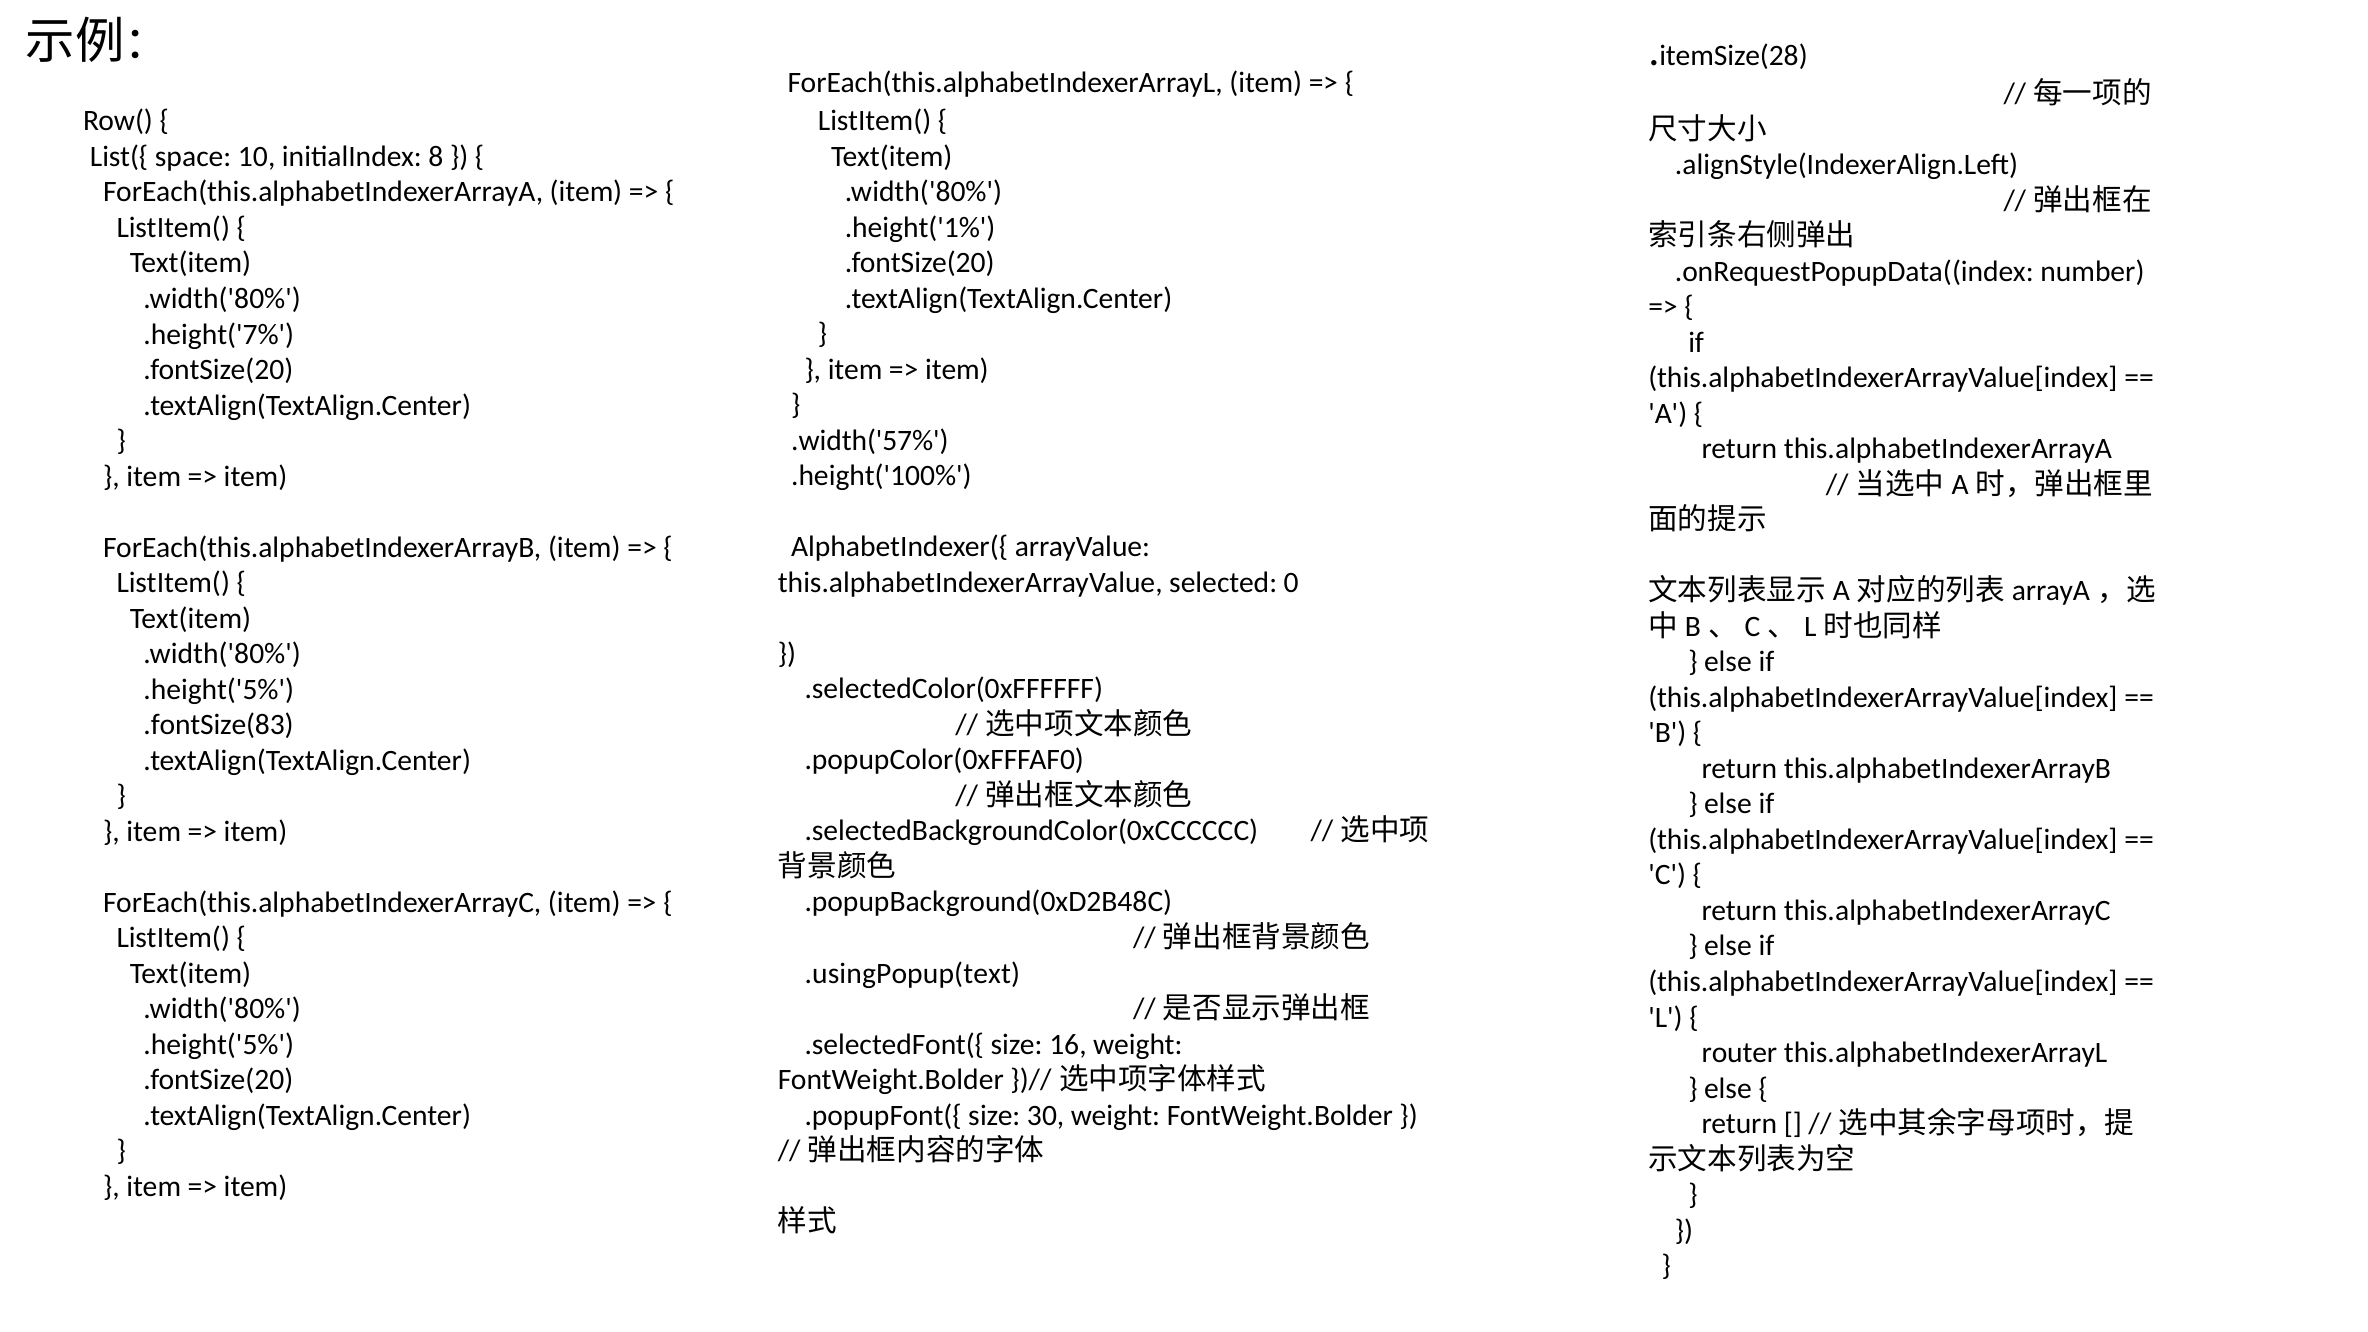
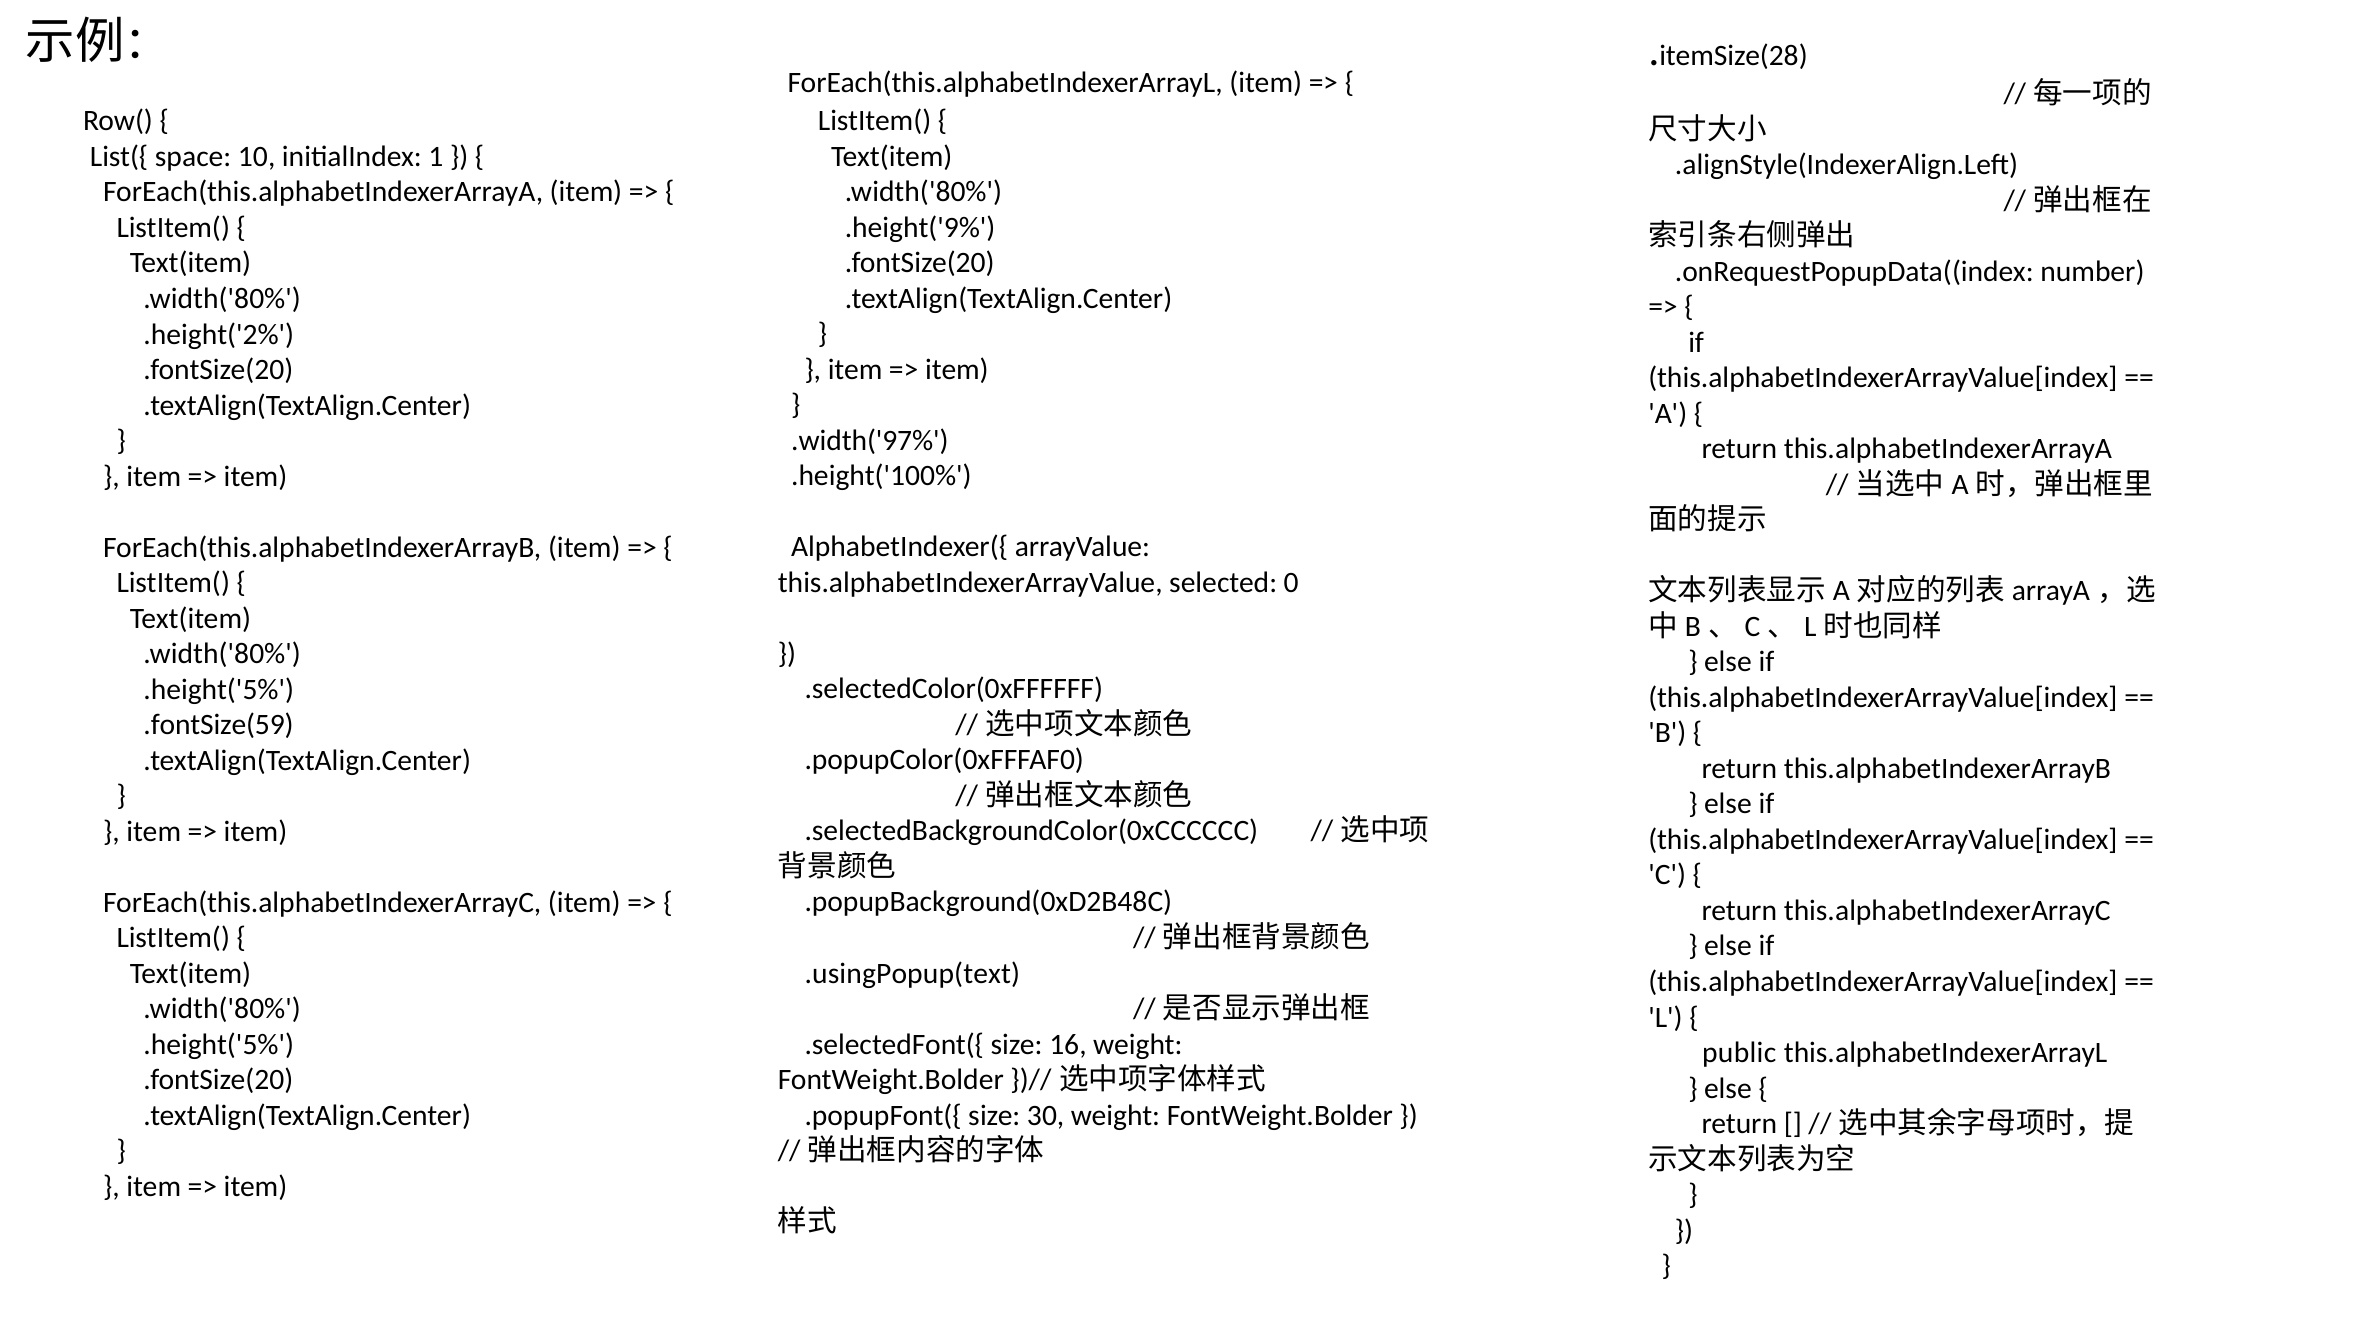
8: 8 -> 1 (436, 157)
.height('1%: .height('1% -> .height('9% (920, 227)
.height('7%: .height('7% -> .height('2% (219, 334)
.width('57%: .width('57% -> .width('97% (870, 440)
.fontSize(83: .fontSize(83 -> .fontSize(59 (219, 725)
router: router -> public (1739, 1053)
